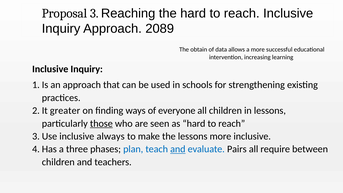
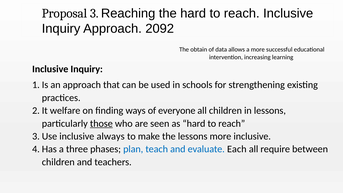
2089: 2089 -> 2092 (160, 29)
greater: greater -> welfare (65, 111)
and underline: present -> none (178, 149)
Pairs: Pairs -> Each (237, 149)
